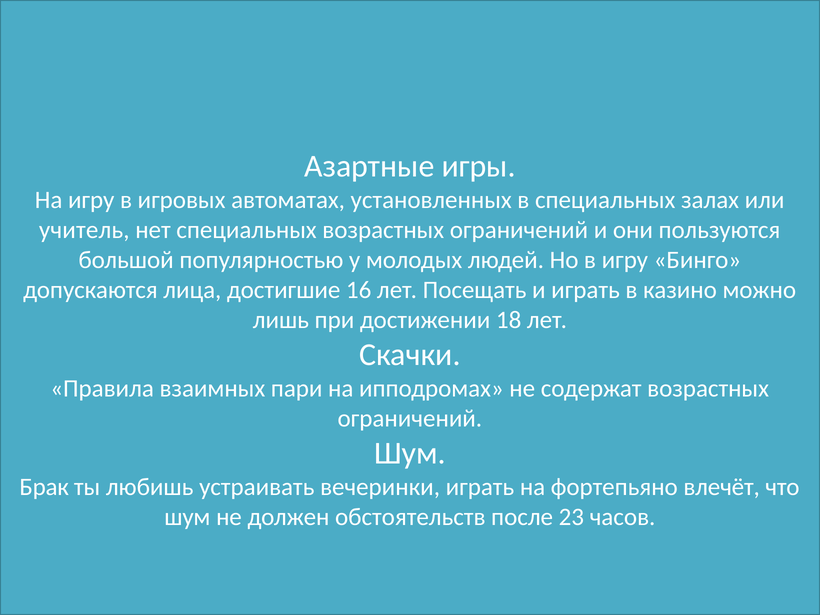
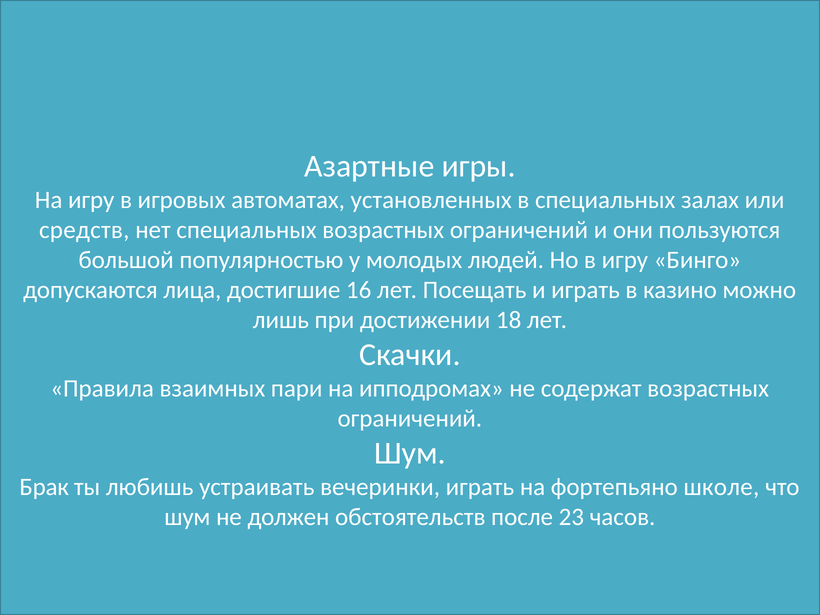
учитель: учитель -> средств (84, 230)
влечёт: влечёт -> школе (721, 487)
